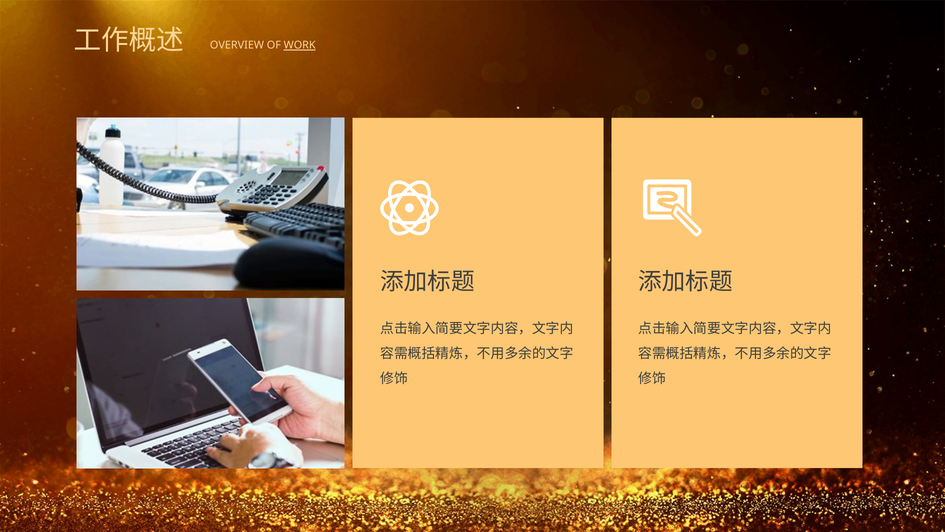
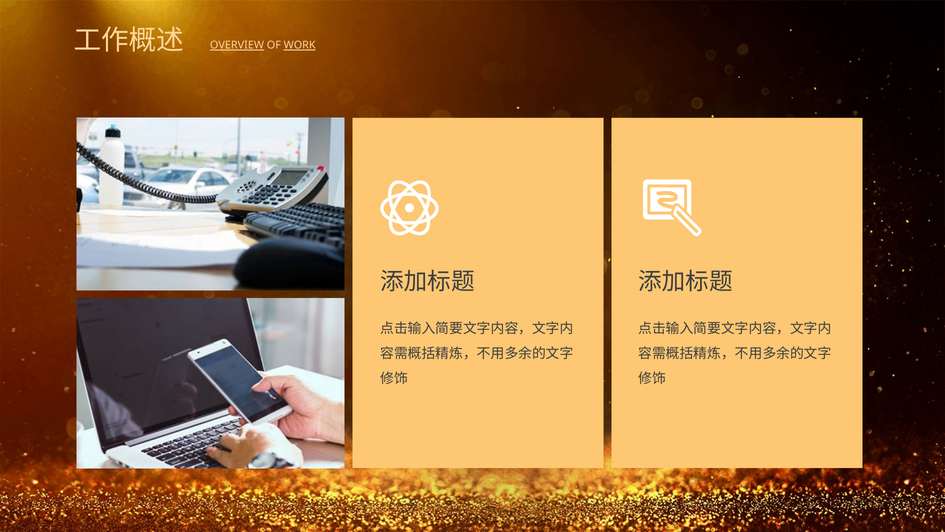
OVERVIEW underline: none -> present (237, 45)
